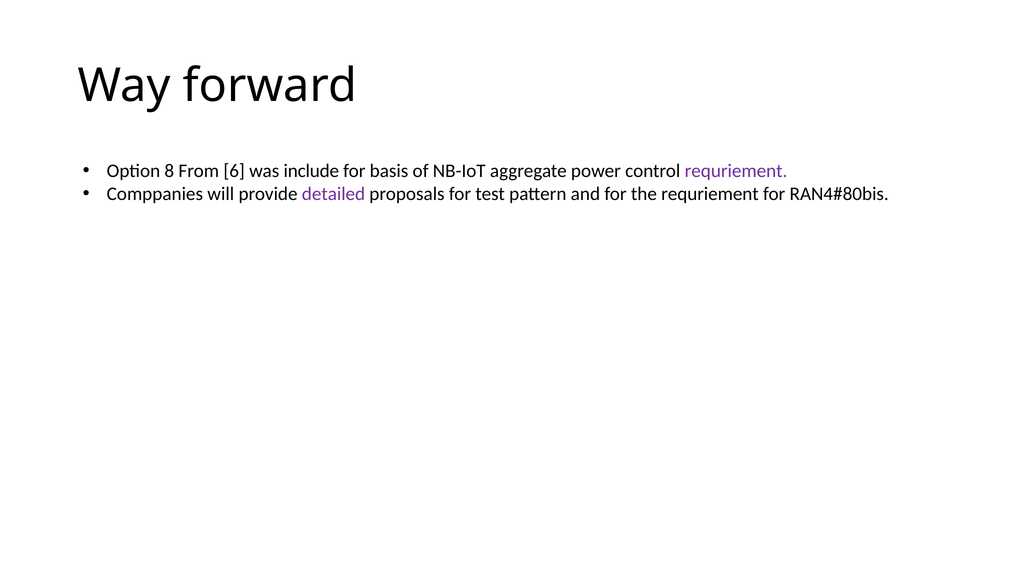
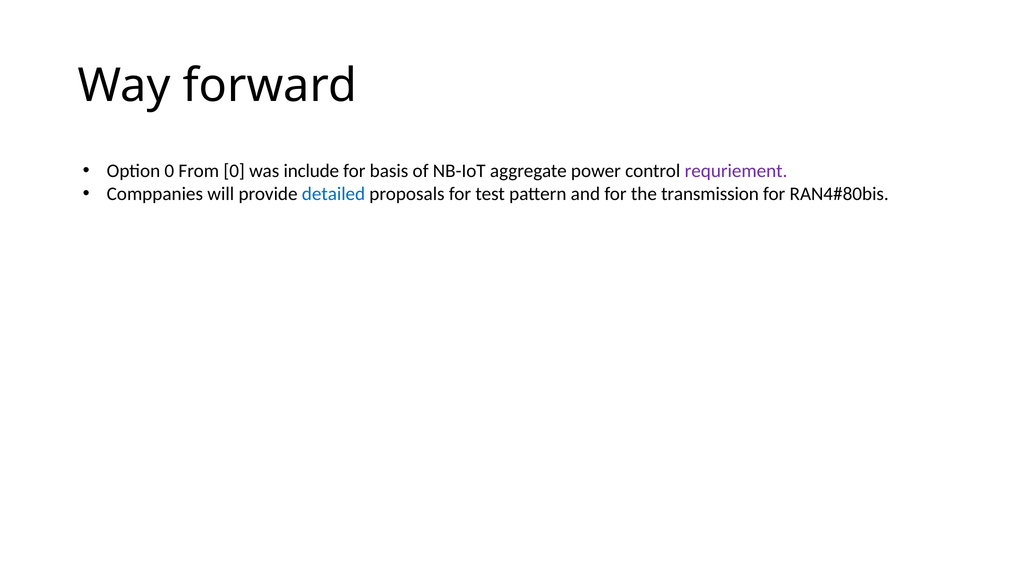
Option 8: 8 -> 0 (169, 171)
From 6: 6 -> 0 (234, 171)
detailed colour: purple -> blue (334, 194)
the requriement: requriement -> transmission (710, 194)
